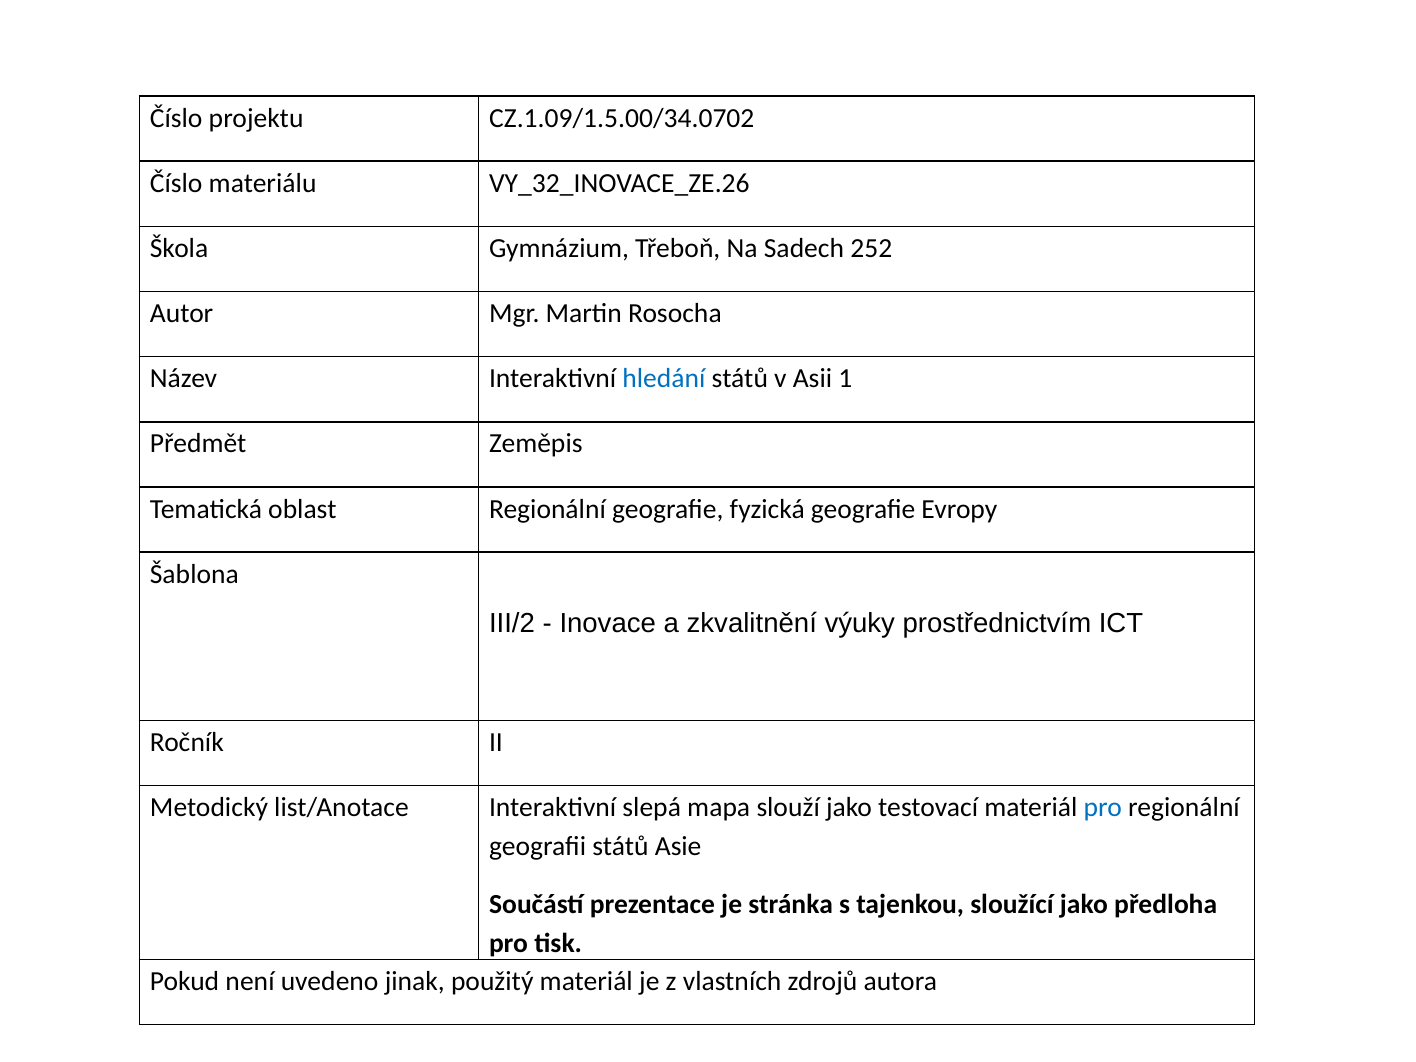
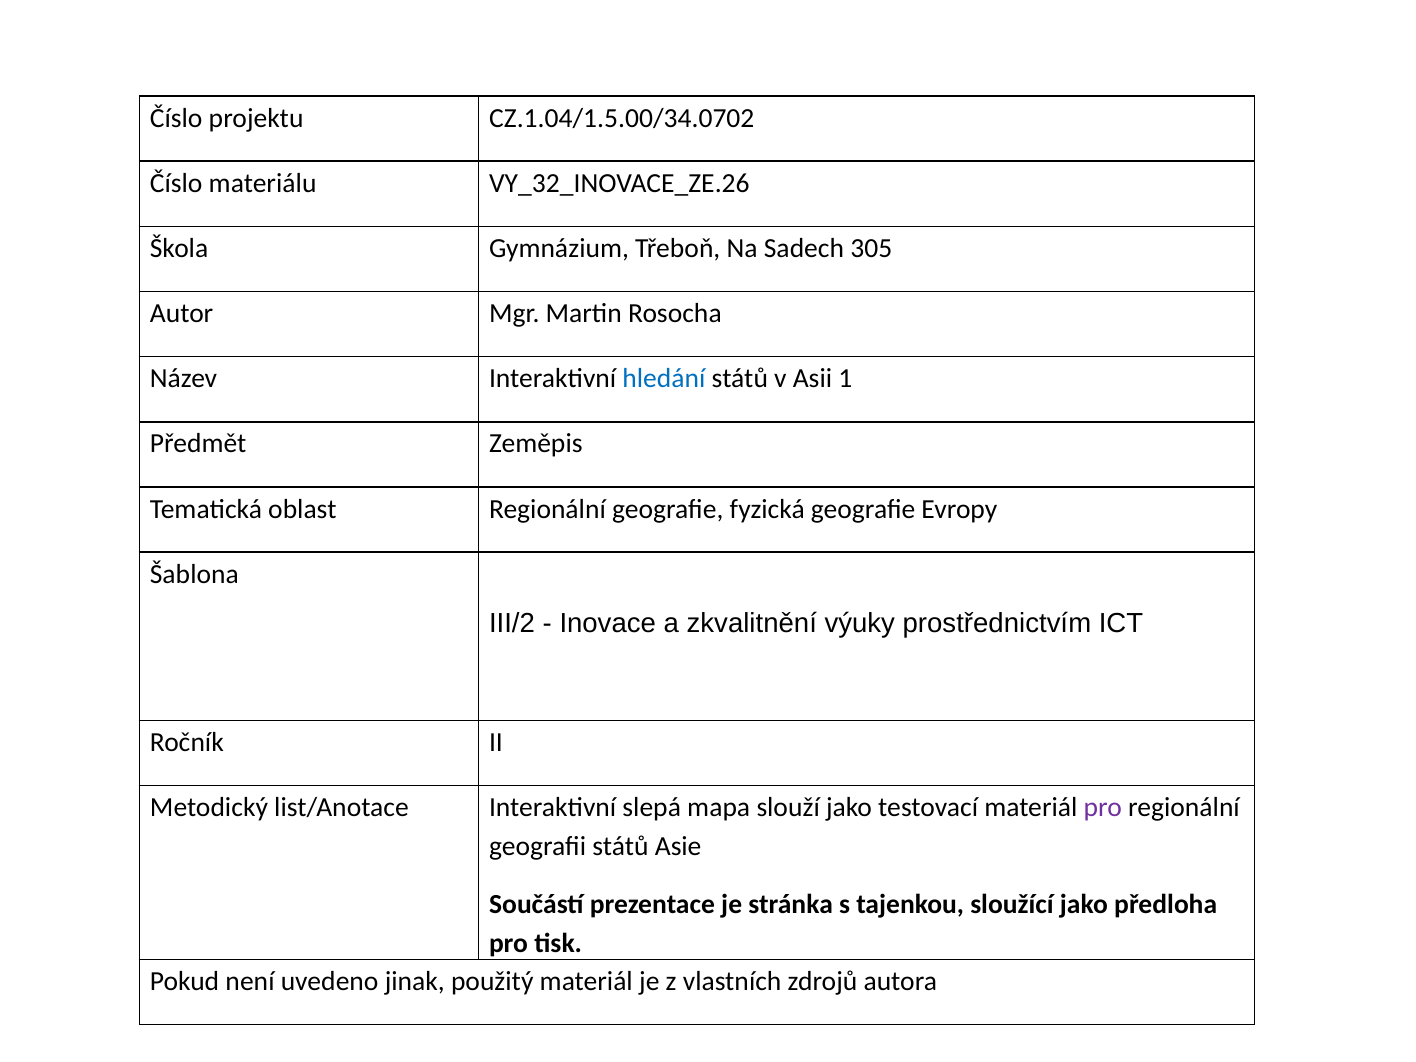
CZ.1.09/1.5.00/34.0702: CZ.1.09/1.5.00/34.0702 -> CZ.1.04/1.5.00/34.0702 (622, 118)
252: 252 -> 305 (871, 248)
pro colour: blue -> purple (1103, 808)
